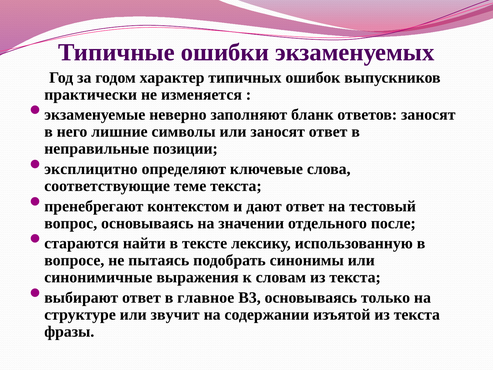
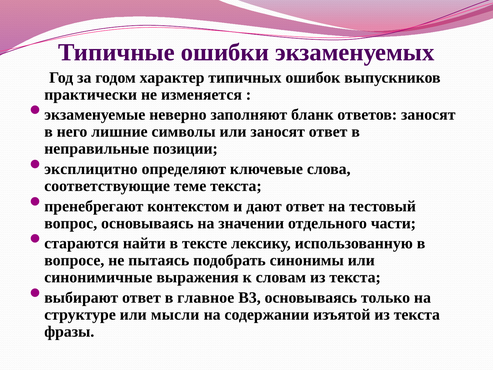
после: после -> части (393, 223)
звучит: звучит -> мысли (175, 314)
